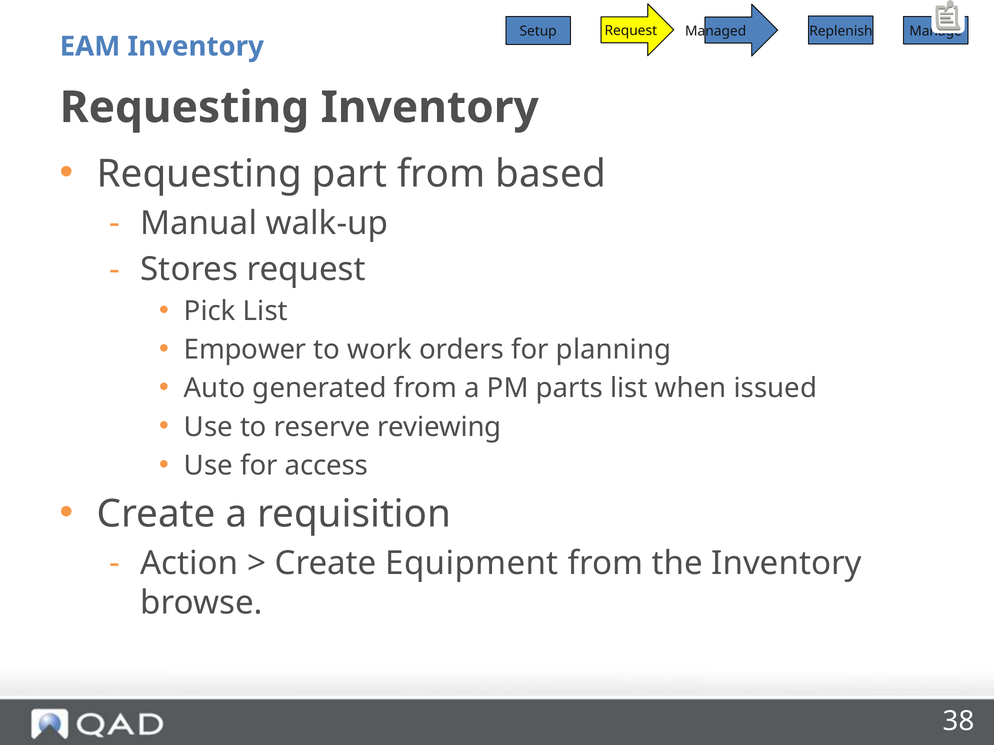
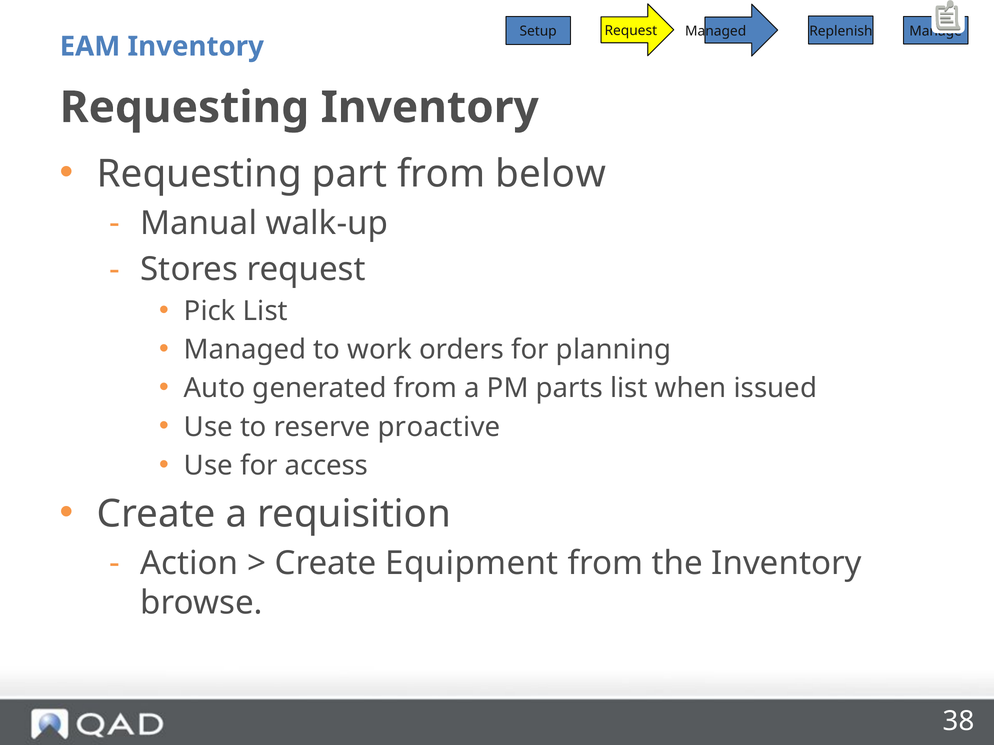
based: based -> below (551, 174)
Empower: Empower -> Managed (245, 350)
reviewing: reviewing -> proactive (439, 427)
